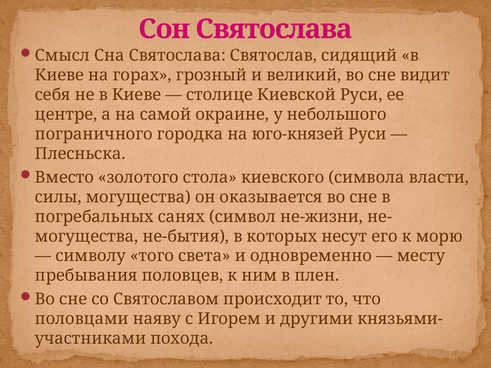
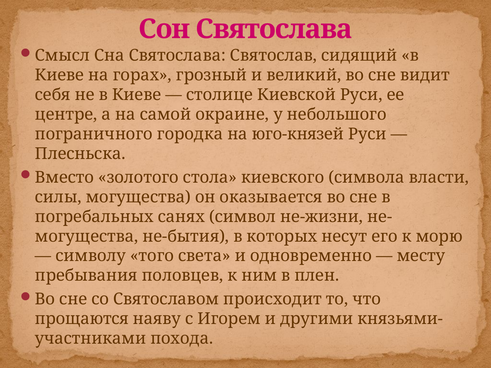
половцами: половцами -> прощаются (82, 319)
